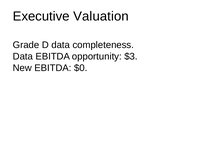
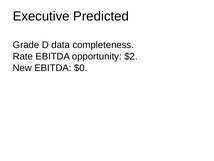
Valuation: Valuation -> Predicted (101, 16)
Data: Data -> Rate (23, 56)
$3: $3 -> $2 (131, 56)
